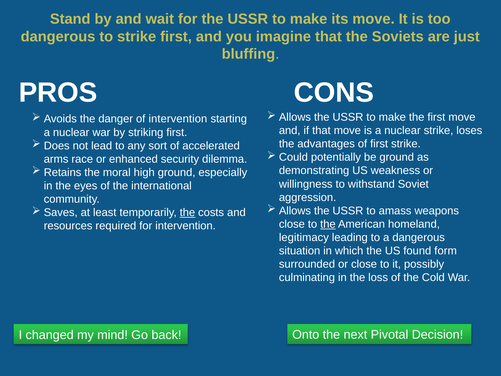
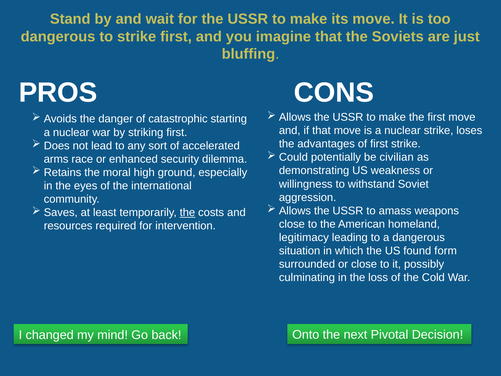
of intervention: intervention -> catastrophic (178, 119)
be ground: ground -> civilian (397, 157)
the underline: present -> none (328, 224)
